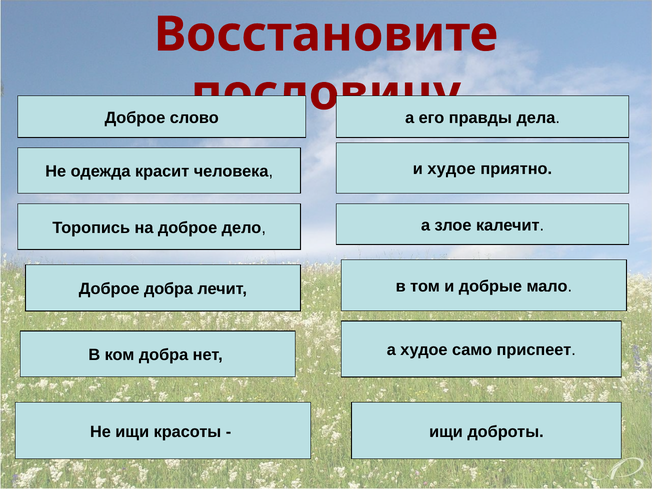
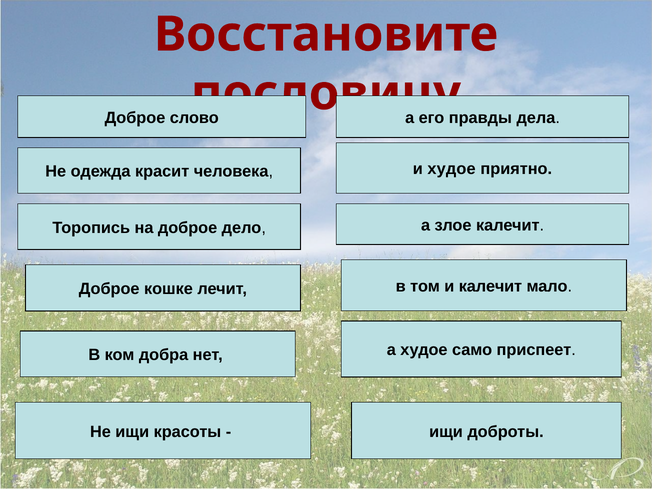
и добрые: добрые -> калечит (490, 286)
Доброе добра: добра -> кошке (168, 289)
